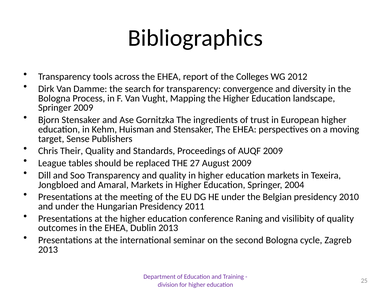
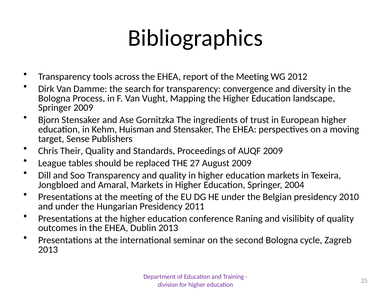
of the Colleges: Colleges -> Meeting (252, 77)
